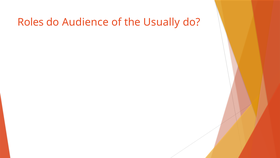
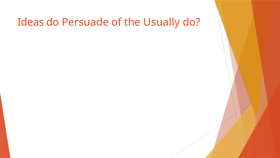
Roles: Roles -> Ideas (31, 22)
Audience: Audience -> Persuade (85, 22)
